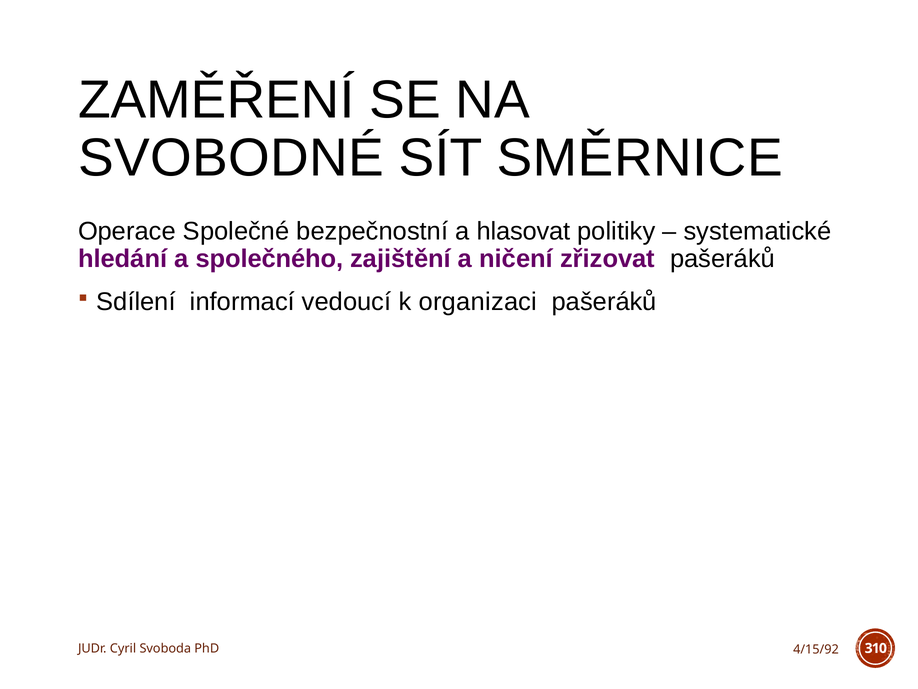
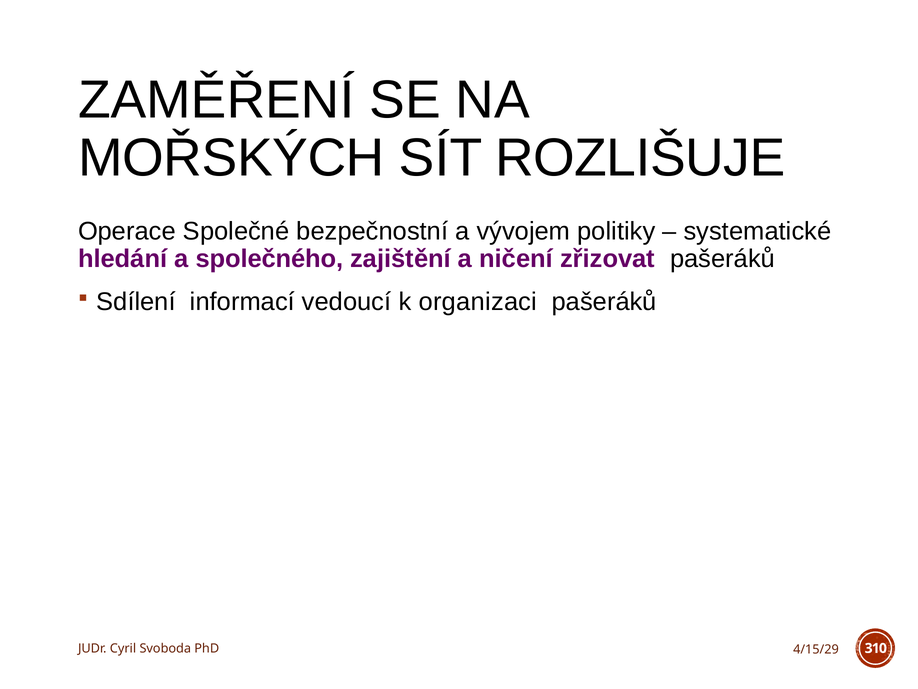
SVOBODNÉ: SVOBODNÉ -> MOŘSKÝCH (231, 158)
SMĚRNICE: SMĚRNICE -> ROZLIŠUJE (640, 158)
hlasovat: hlasovat -> vývojem (523, 231)
4/15/92: 4/15/92 -> 4/15/29 (816, 649)
